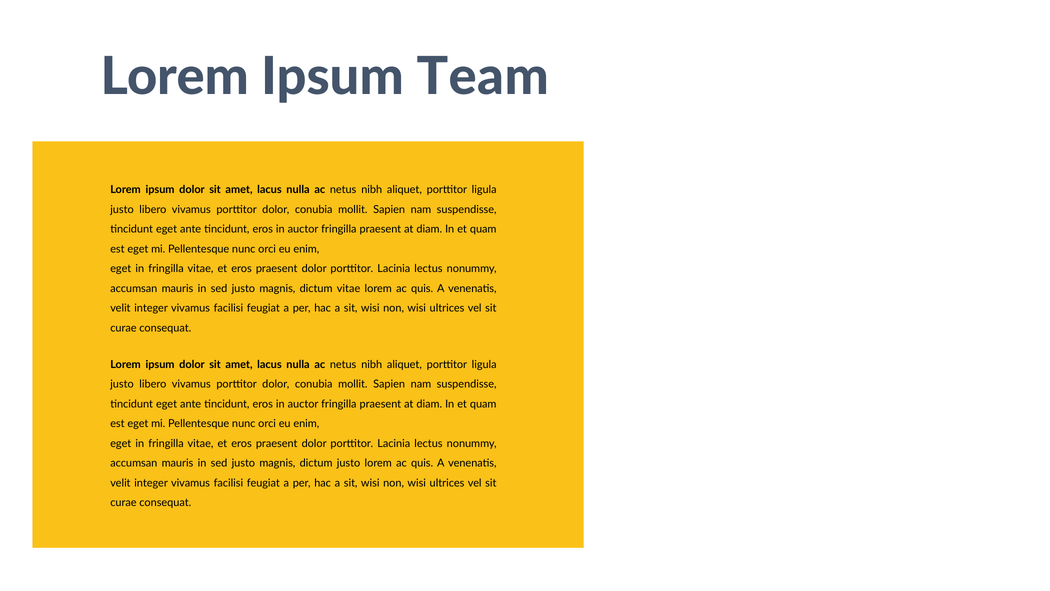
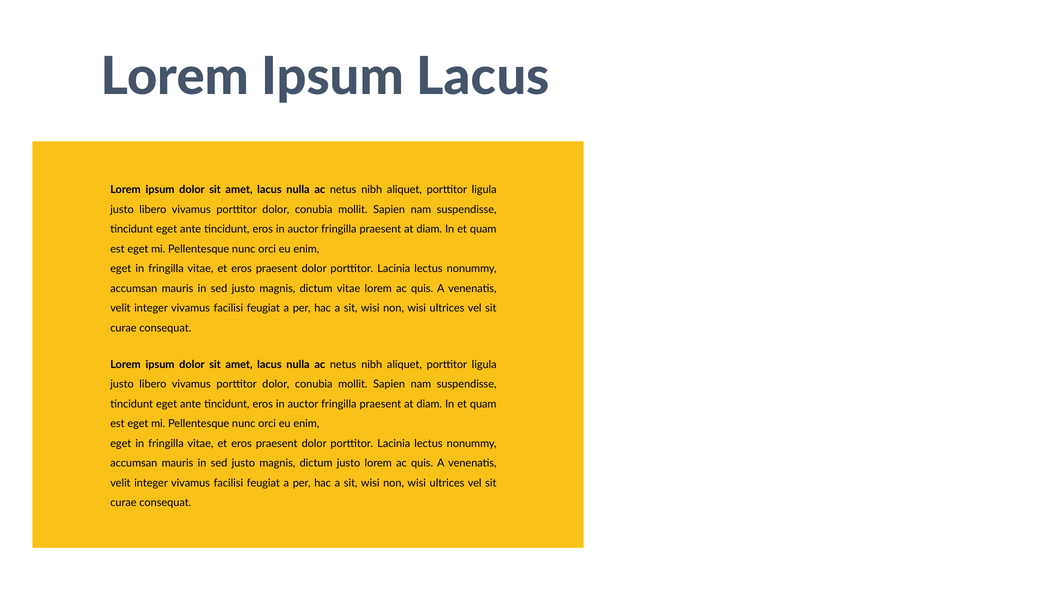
Ipsum Team: Team -> Lacus (483, 77)
